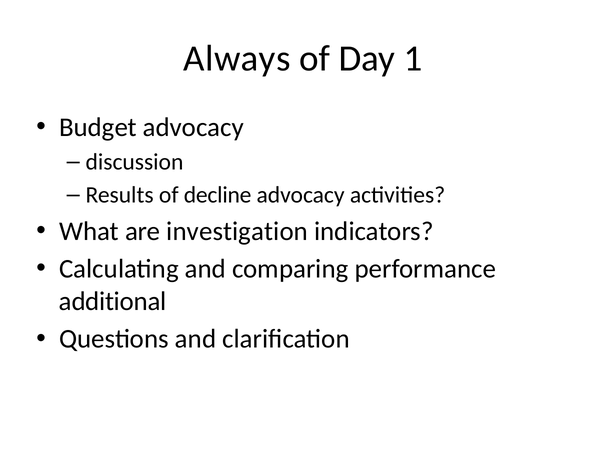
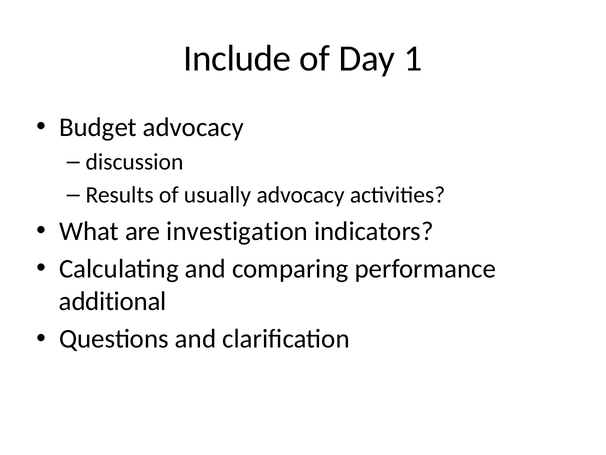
Always: Always -> Include (237, 59)
decline: decline -> usually (217, 195)
